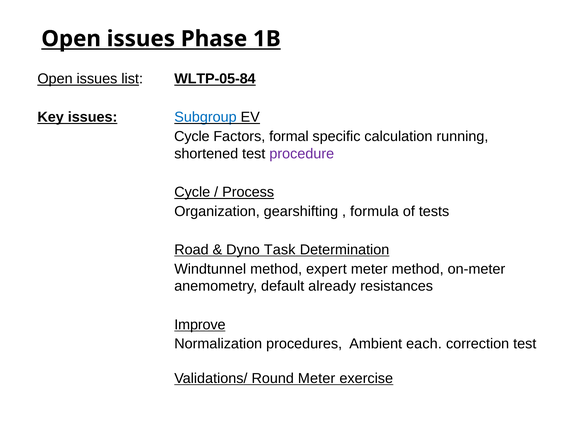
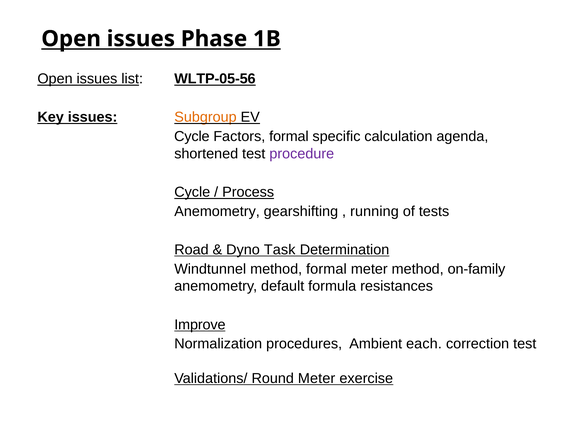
WLTP-05-84: WLTP-05-84 -> WLTP-05-56 (215, 79)
Subgroup colour: blue -> orange (205, 117)
running: running -> agenda (462, 136)
Organization: Organization -> Anemometry (217, 211)
formula: formula -> running (374, 211)
method expert: expert -> formal (326, 269)
on-meter: on-meter -> on-family (476, 269)
already: already -> formula (332, 286)
